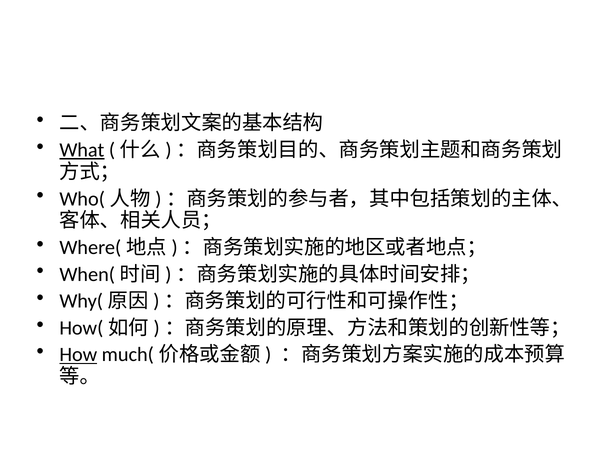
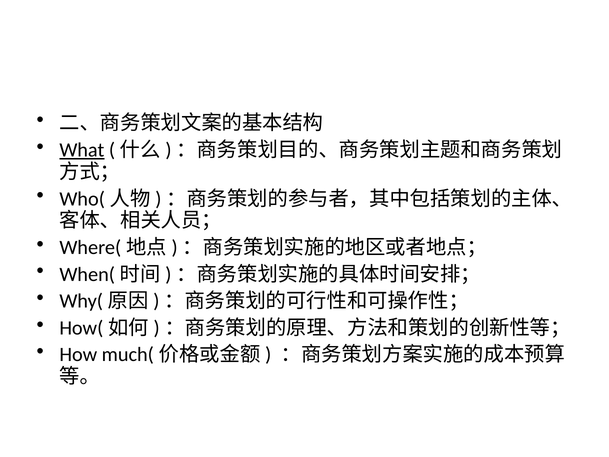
How underline: present -> none (78, 355)
